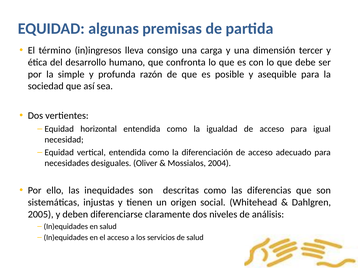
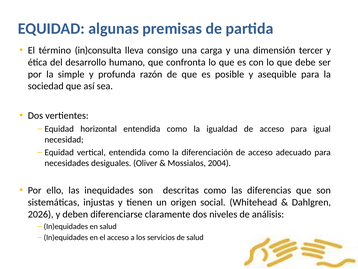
in)ingresos: in)ingresos -> in)consulta (98, 50)
2005: 2005 -> 2026 (41, 214)
